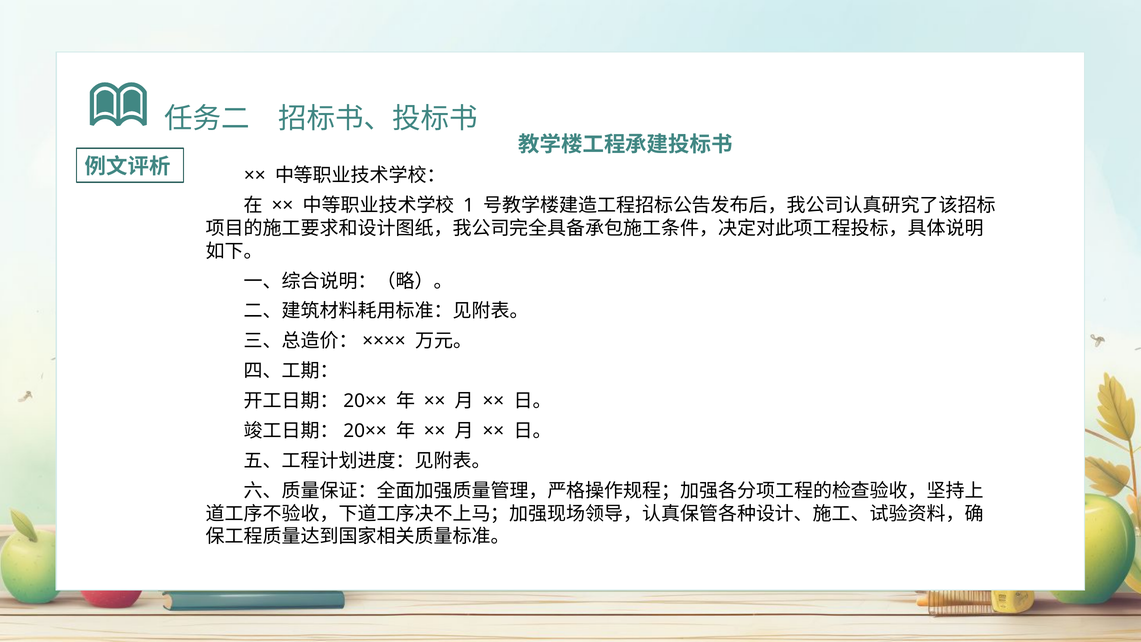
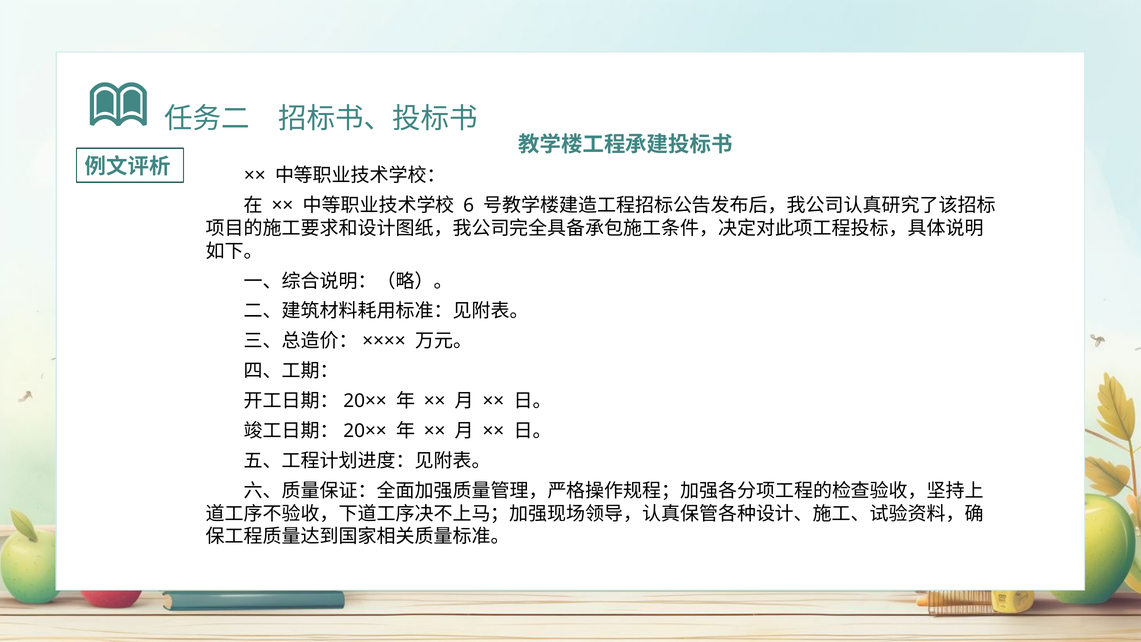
1: 1 -> 6 (469, 206)
